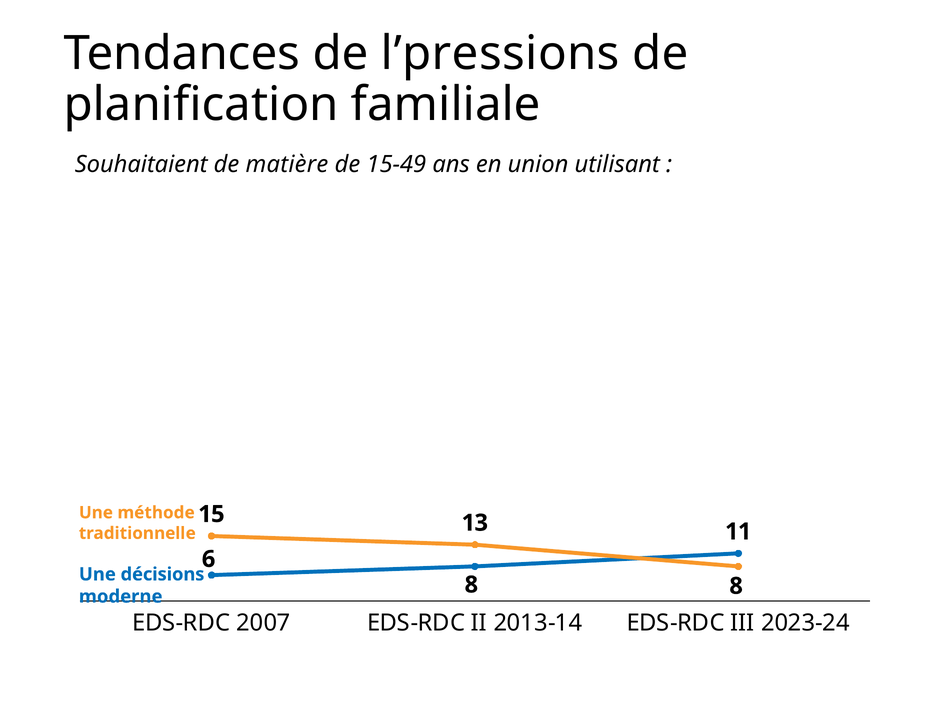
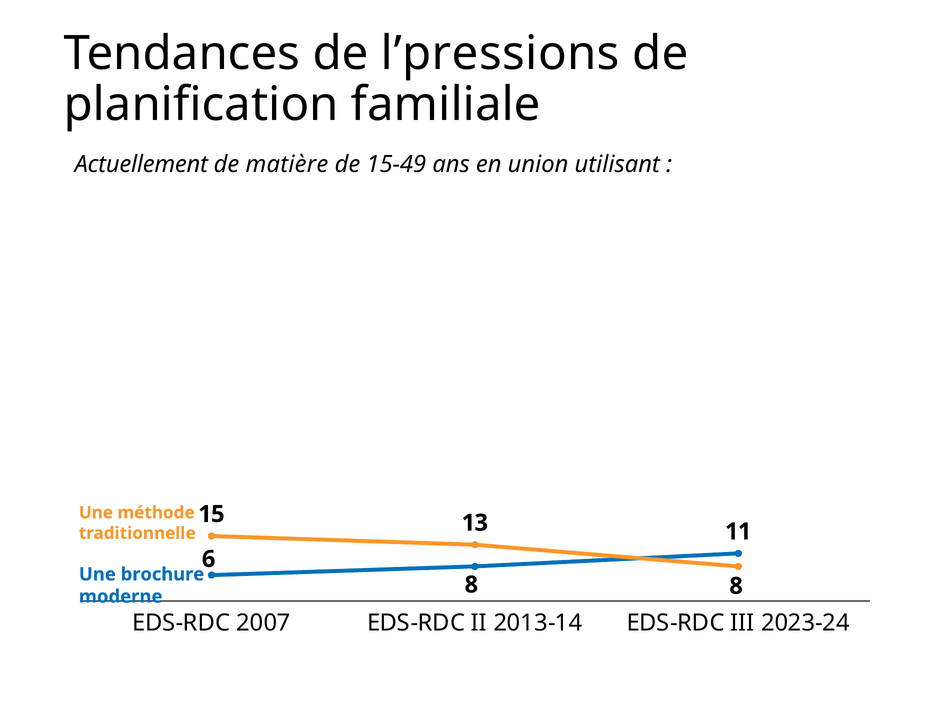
Souhaitaient: Souhaitaient -> Actuellement (141, 164)
décisions: décisions -> brochure (162, 574)
